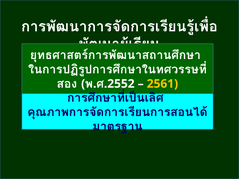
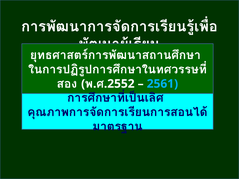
2561 colour: yellow -> light blue (162, 84)
